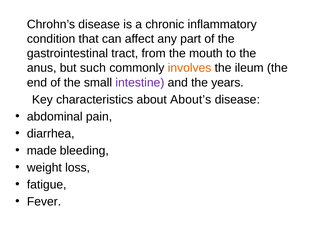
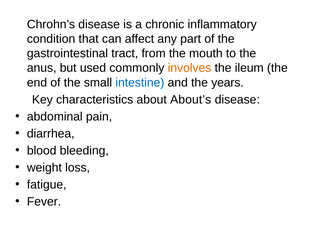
such: such -> used (93, 68)
intestine colour: purple -> blue (140, 82)
made: made -> blood (42, 150)
